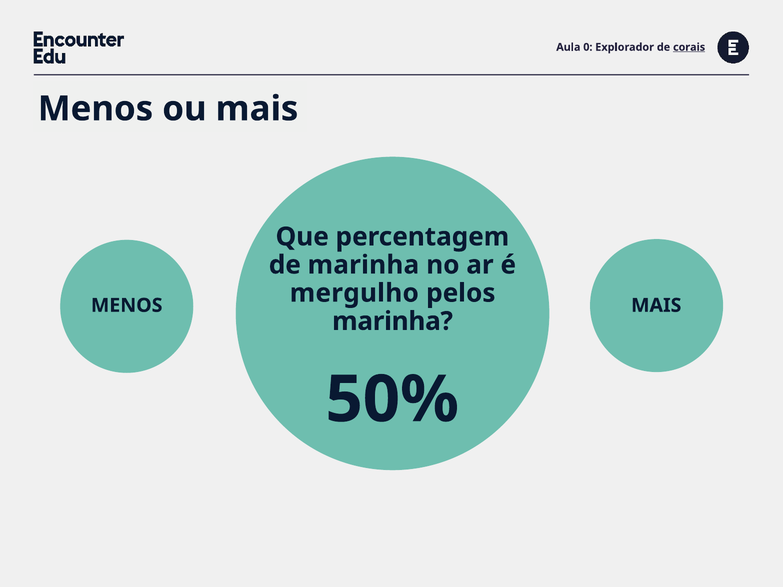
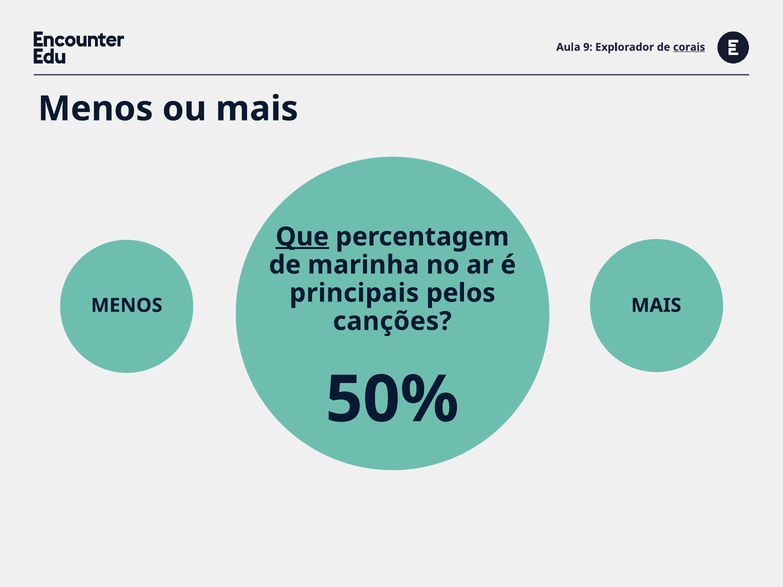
0: 0 -> 9 (588, 47)
Que underline: none -> present (302, 237)
mergulho: mergulho -> principais (354, 293)
marinha: marinha -> canções (392, 321)
